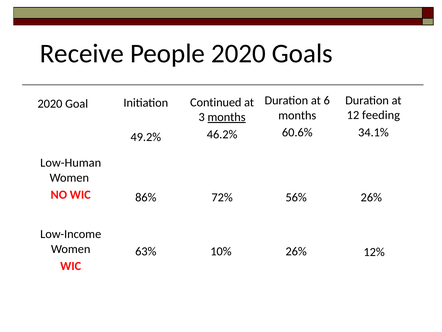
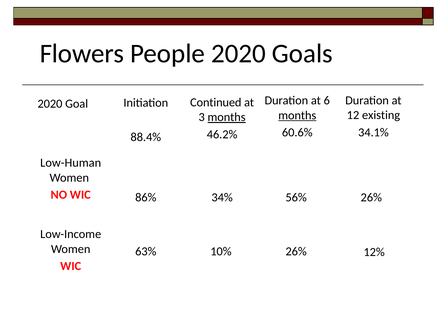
Receive: Receive -> Flowers (82, 53)
feeding: feeding -> existing (381, 115)
months underline: none -> present (297, 115)
49.2%: 49.2% -> 88.4% (146, 137)
72%: 72% -> 34% (222, 197)
